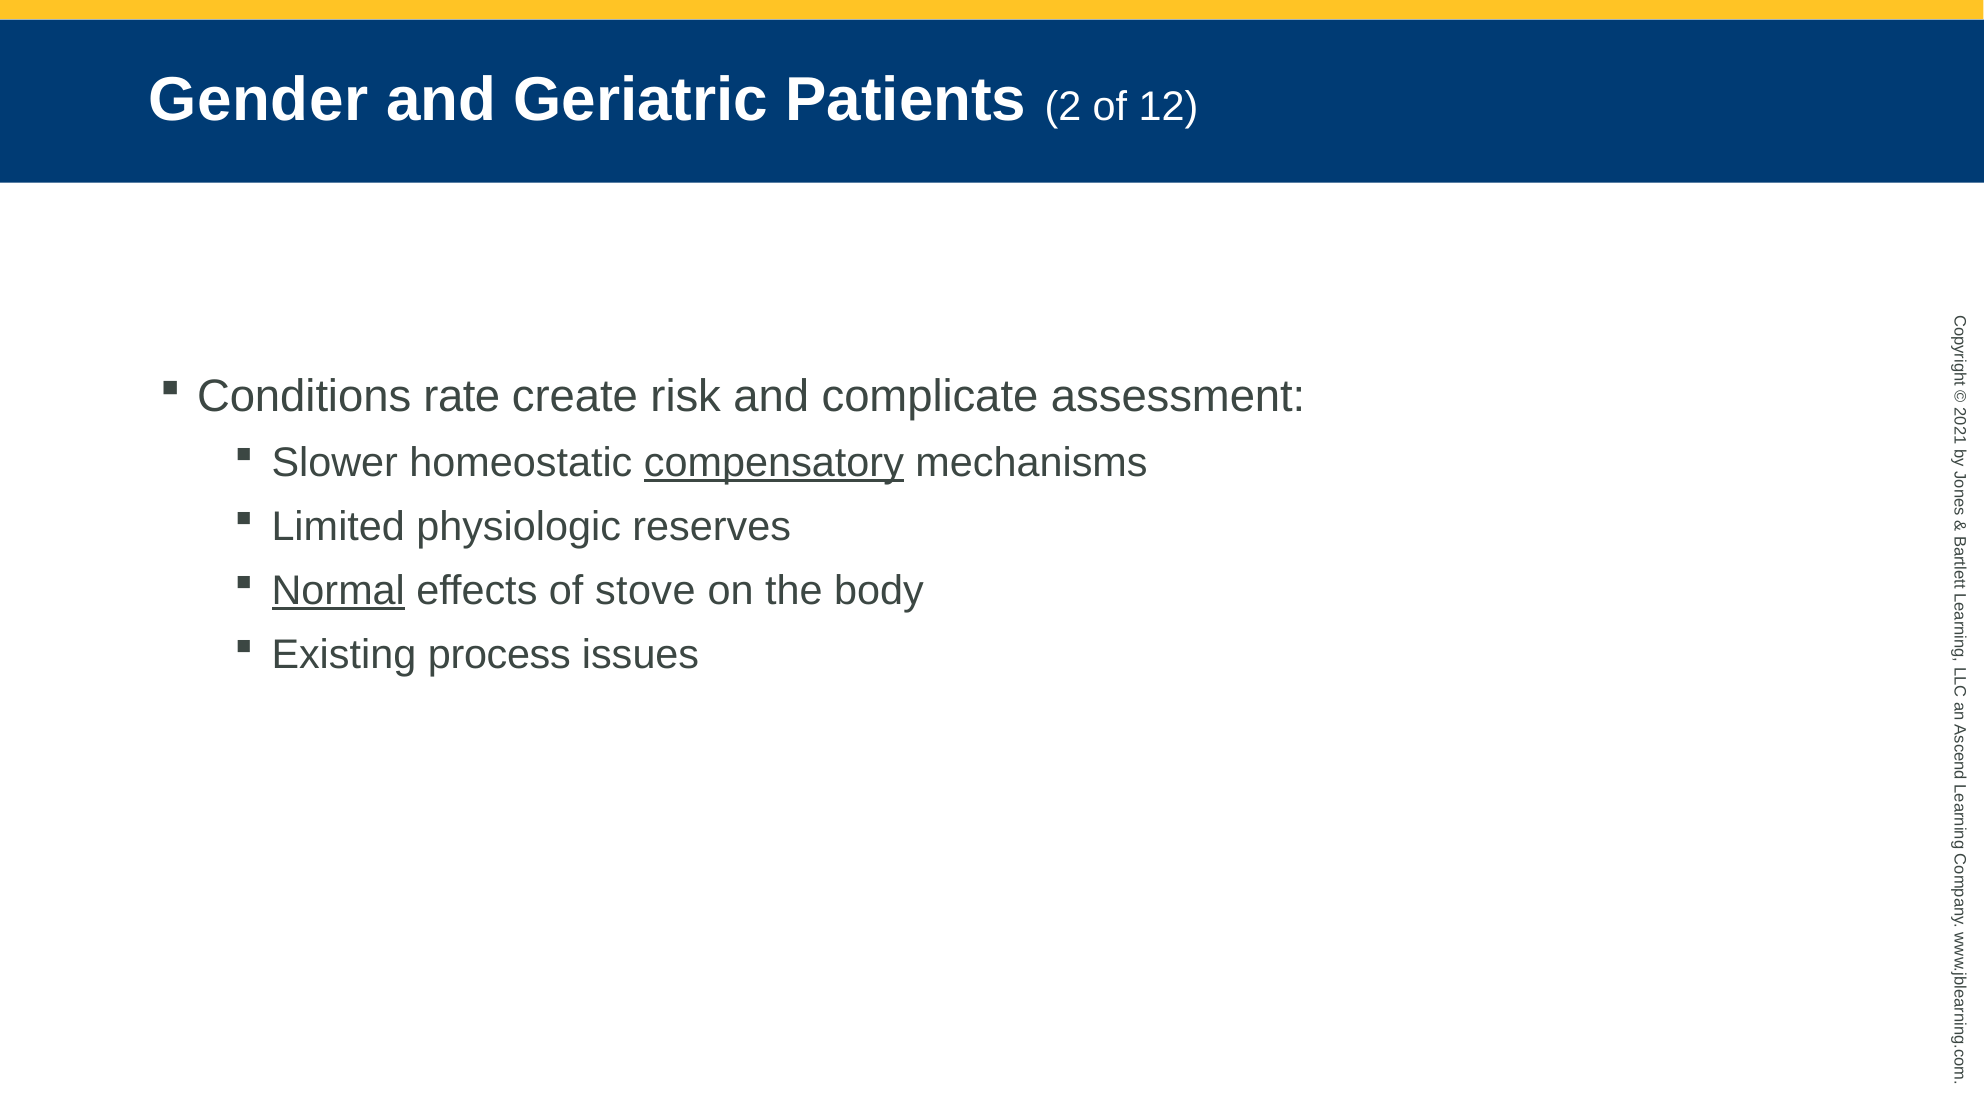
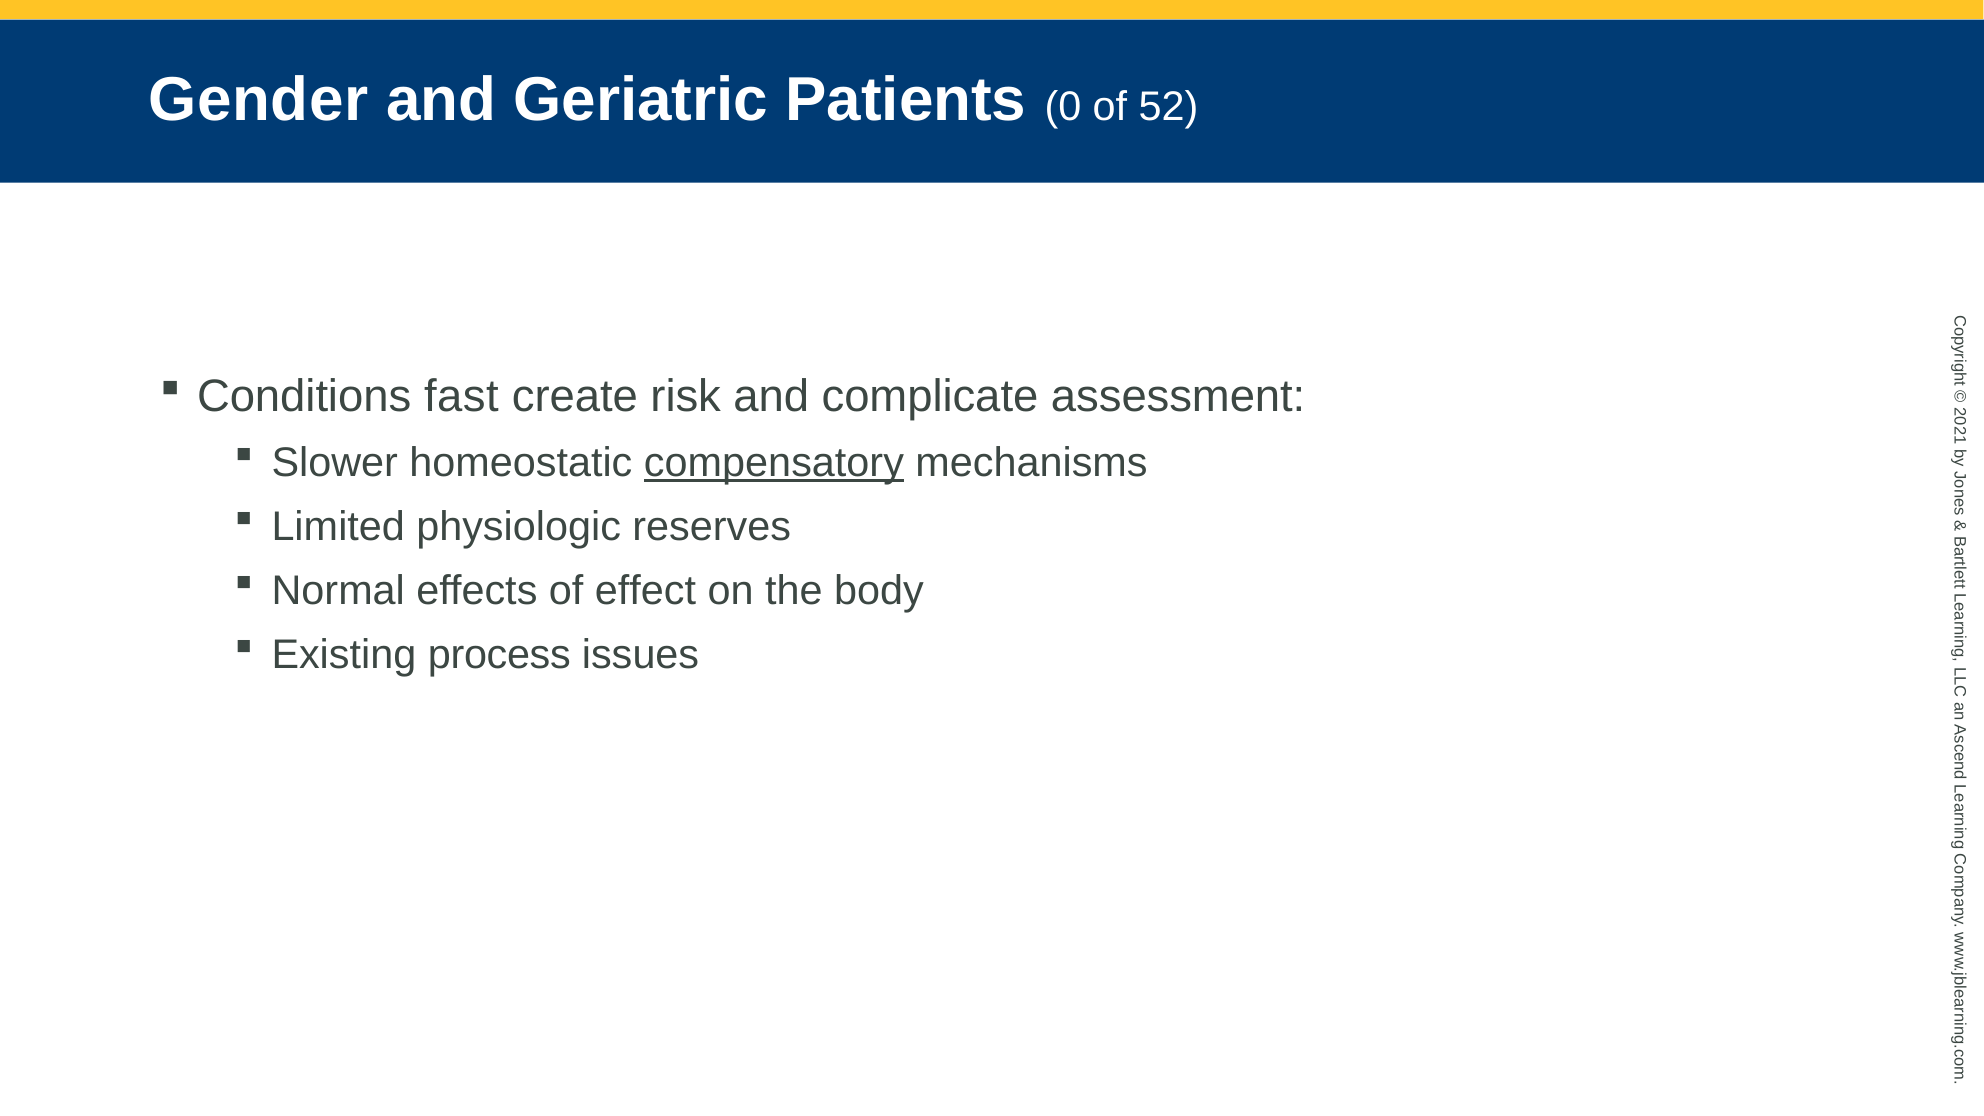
Patients 2: 2 -> 0 (1063, 107)
12: 12 -> 52 (1169, 107)
rate: rate -> fast (461, 396)
Normal underline: present -> none (338, 591)
stove: stove -> effect (645, 591)
